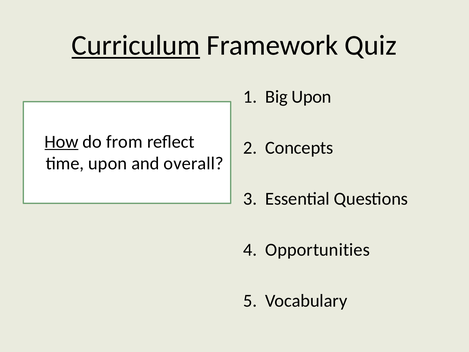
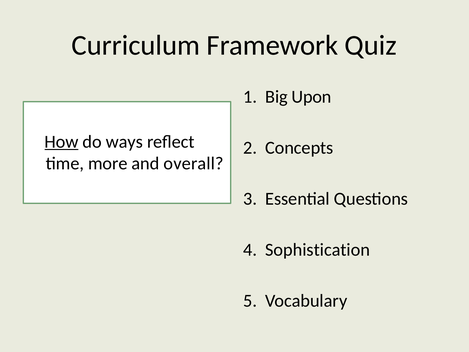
Curriculum underline: present -> none (136, 45)
from: from -> ways (124, 142)
time upon: upon -> more (108, 163)
Opportunities: Opportunities -> Sophistication (318, 250)
